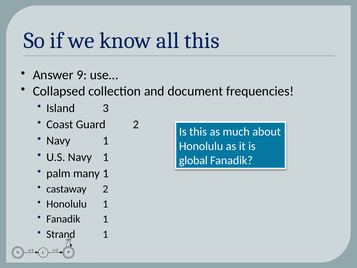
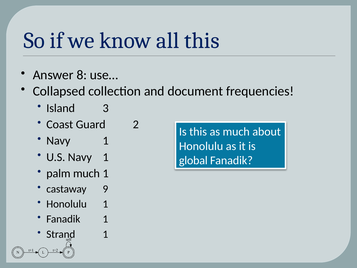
9: 9 -> 8 (82, 75)
palm many: many -> much (86, 173)
castaway 2: 2 -> 9 (105, 189)
